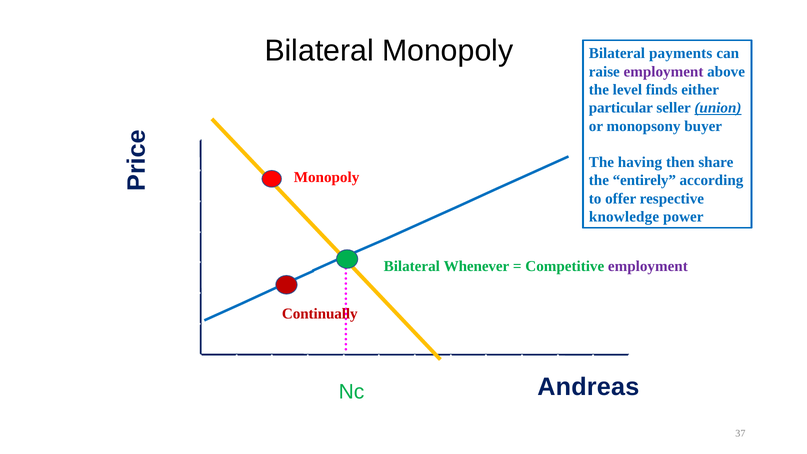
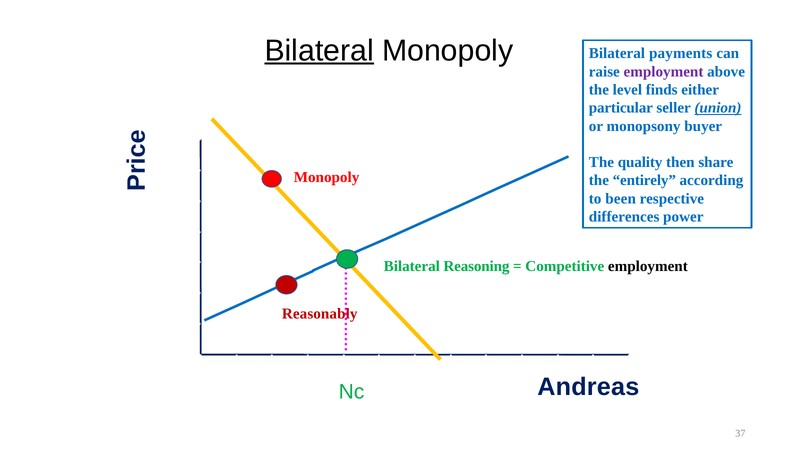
Bilateral underline: none -> present (319, 51)
having: having -> quality (640, 162)
offer: offer -> been (621, 199)
knowledge: knowledge -> differences (624, 217)
Whenever: Whenever -> Reasoning (476, 266)
employment colour: purple -> black (648, 266)
Continually: Continually -> Reasonably (320, 313)
